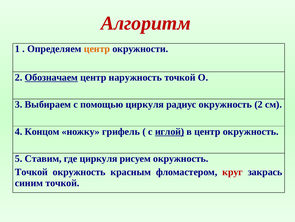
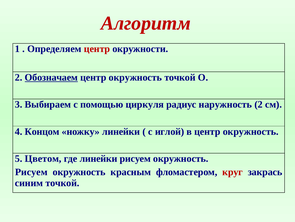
центр colour: orange -> red (97, 49)
наружность: наружность -> окружность (135, 77)
радиус окружность: окружность -> наружность (225, 104)
ножку грифель: грифель -> линейки (121, 131)
иглой underline: present -> none (170, 131)
Ставим: Ставим -> Цветом (43, 158)
где циркуля: циркуля -> линейки (99, 158)
Точкой: Точкой -> Рисуем (31, 172)
